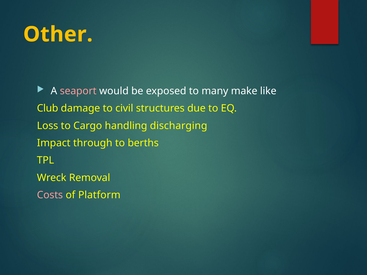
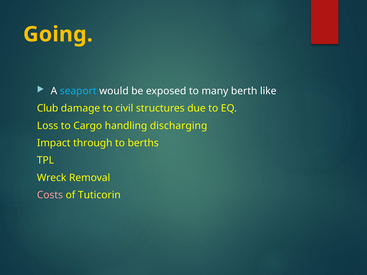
Other: Other -> Going (58, 34)
seaport colour: pink -> light blue (78, 91)
make: make -> berth (244, 91)
Platform: Platform -> Tuticorin (99, 195)
